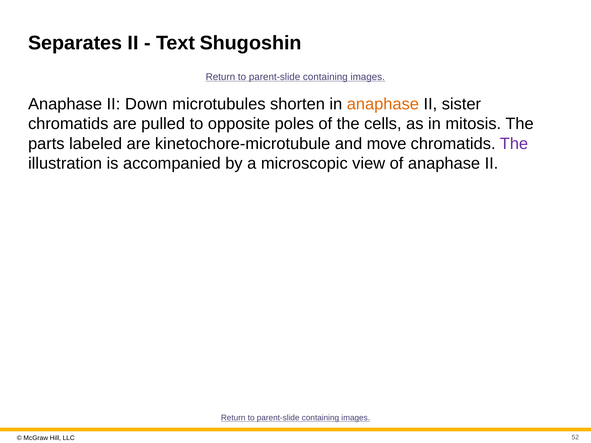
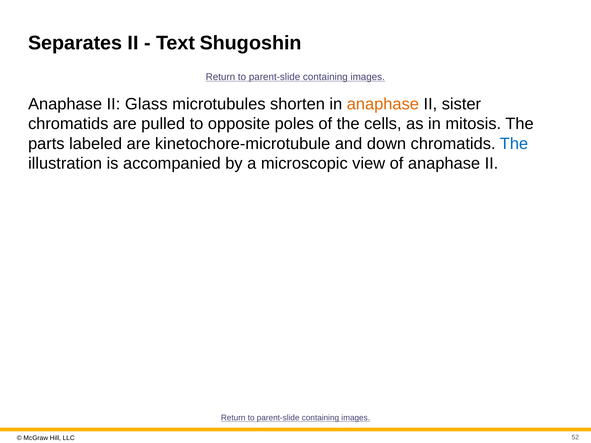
Down: Down -> Glass (146, 104)
move: move -> down (386, 144)
The colour: purple -> blue (514, 144)
